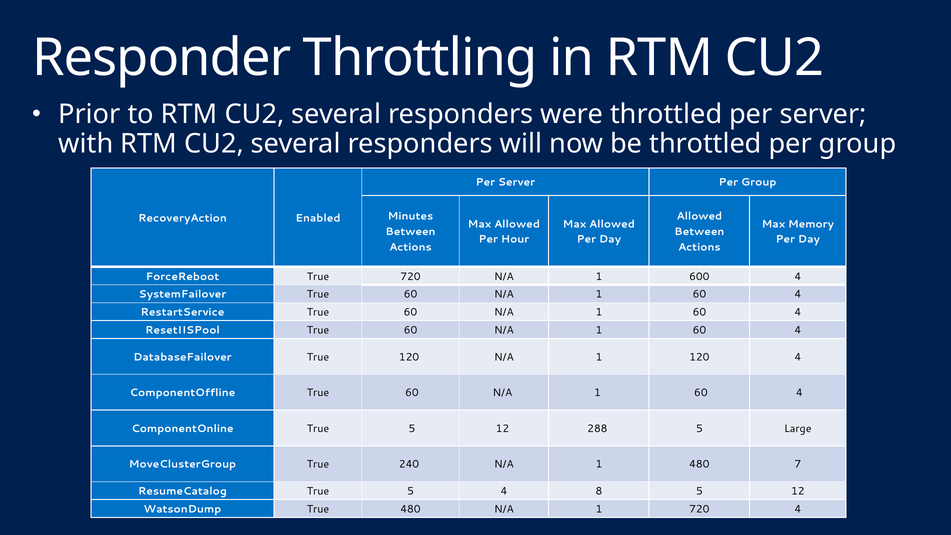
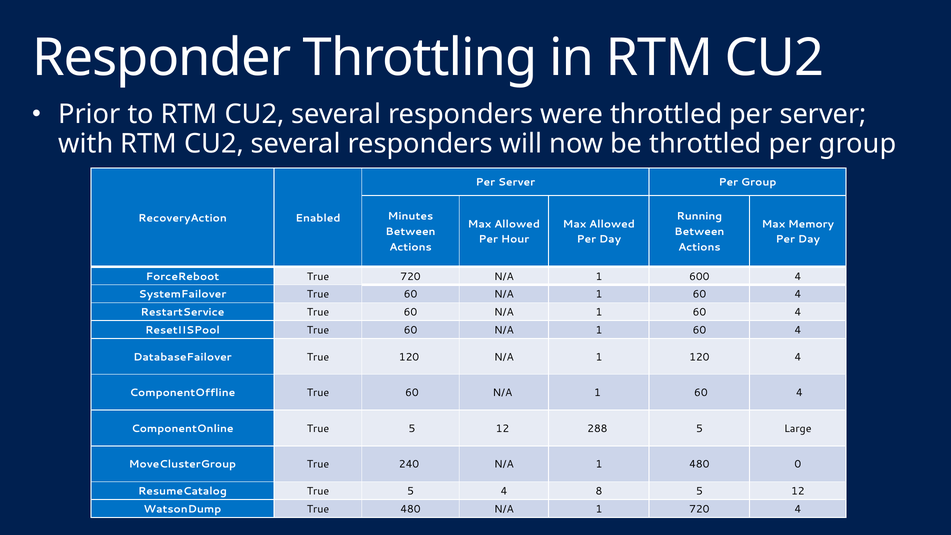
Allowed: Allowed -> Running (699, 216)
7: 7 -> 0 (798, 464)
